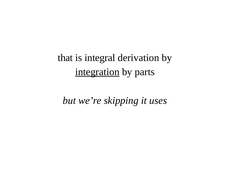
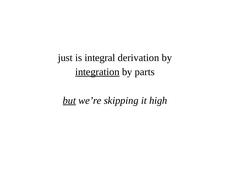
that: that -> just (65, 58)
but underline: none -> present (69, 101)
uses: uses -> high (158, 101)
